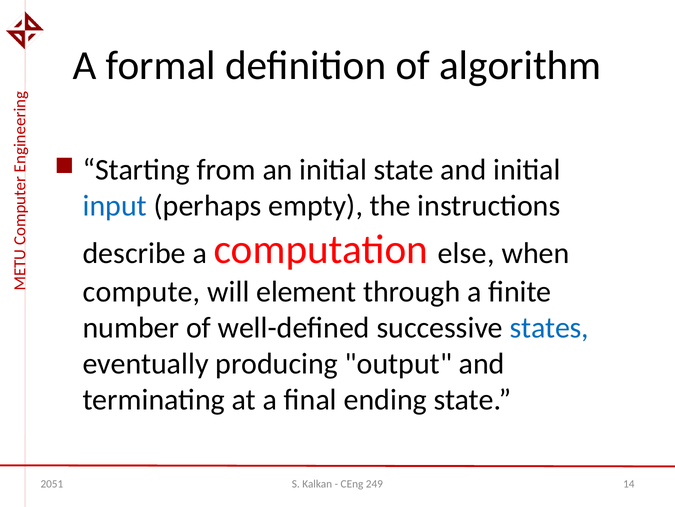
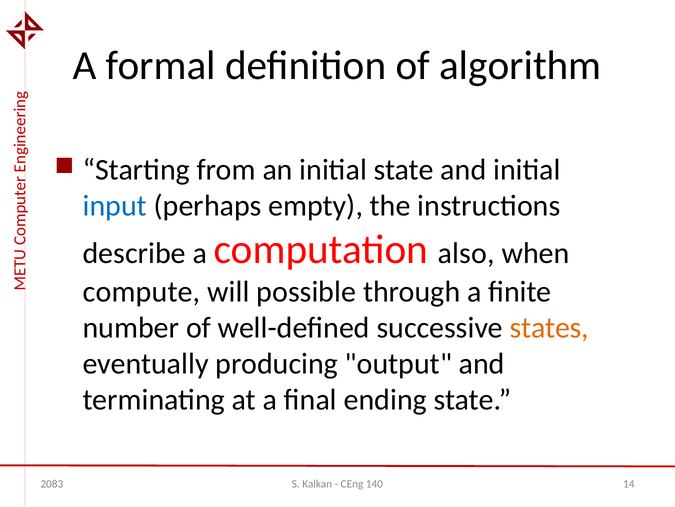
else: else -> also (466, 253)
element: element -> possible (306, 291)
states colour: blue -> orange (549, 327)
2051: 2051 -> 2083 (52, 483)
249: 249 -> 140 (374, 483)
